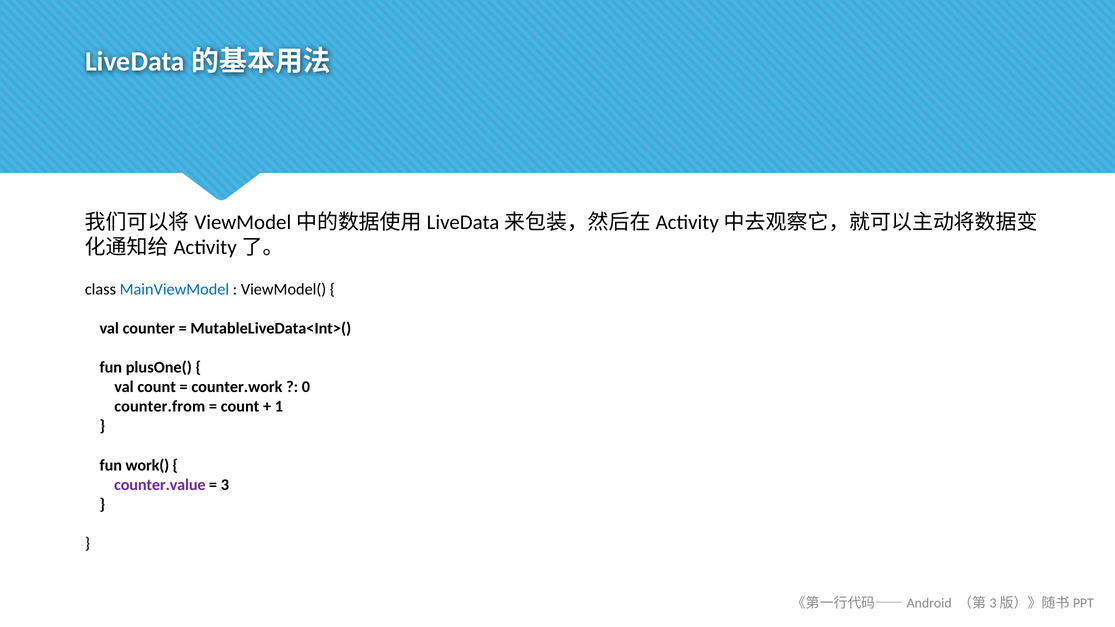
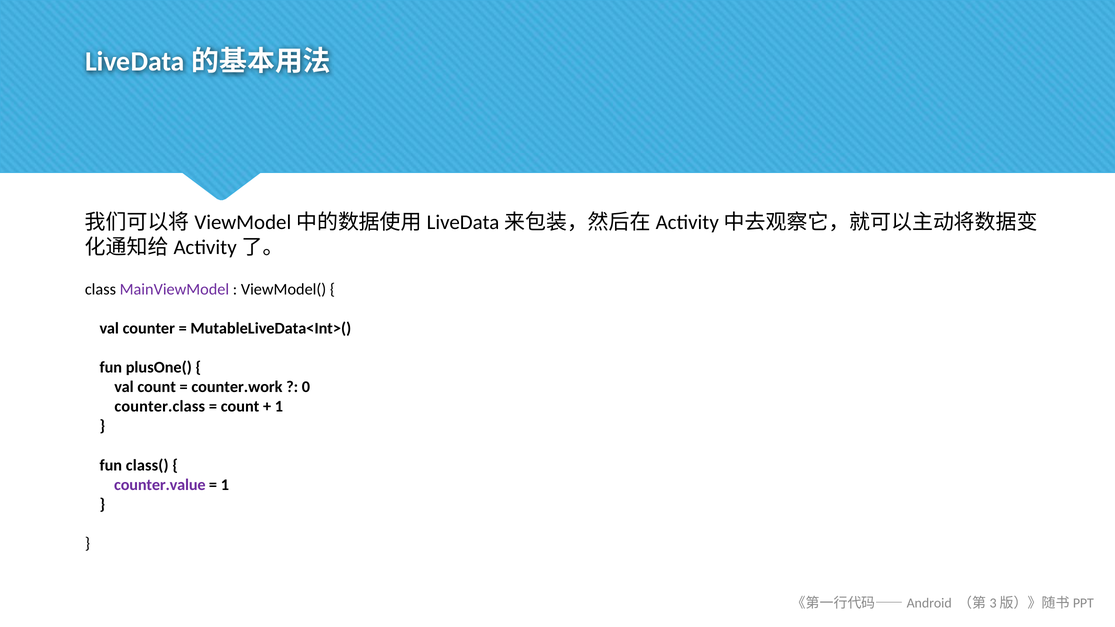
MainViewModel colour: blue -> purple (174, 290)
counter.from: counter.from -> counter.class (160, 407)
work(: work( -> class( (147, 465)
3: 3 -> 1 (225, 485)
